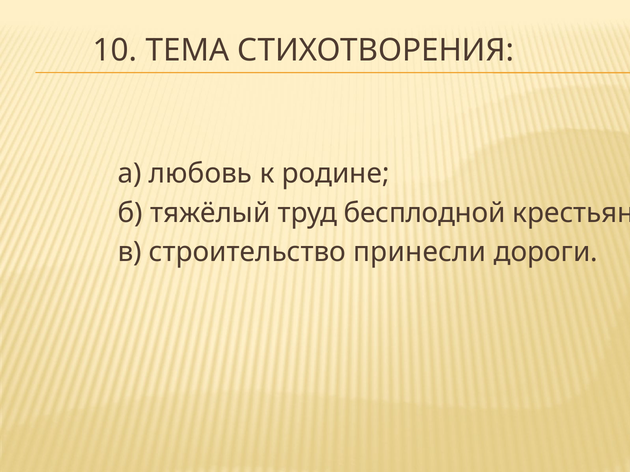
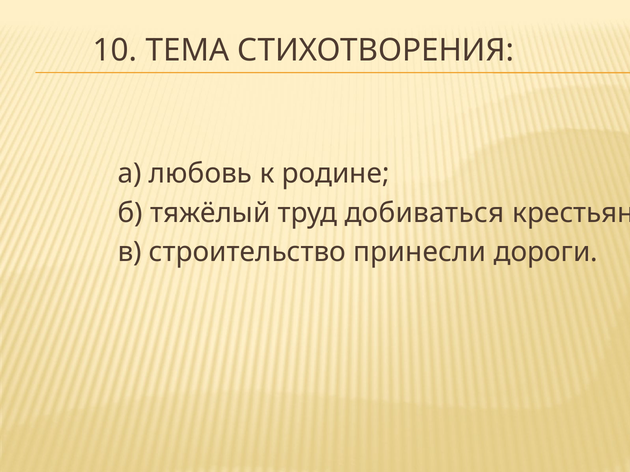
бесплодной: бесплодной -> добиваться (424, 213)
